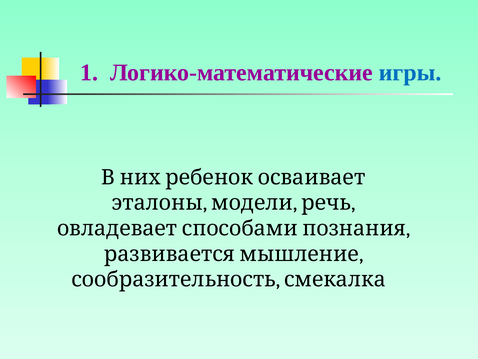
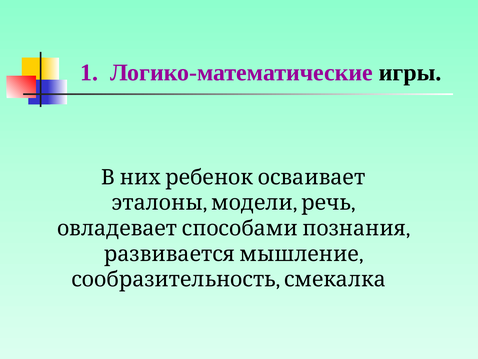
игры colour: blue -> black (410, 73)
